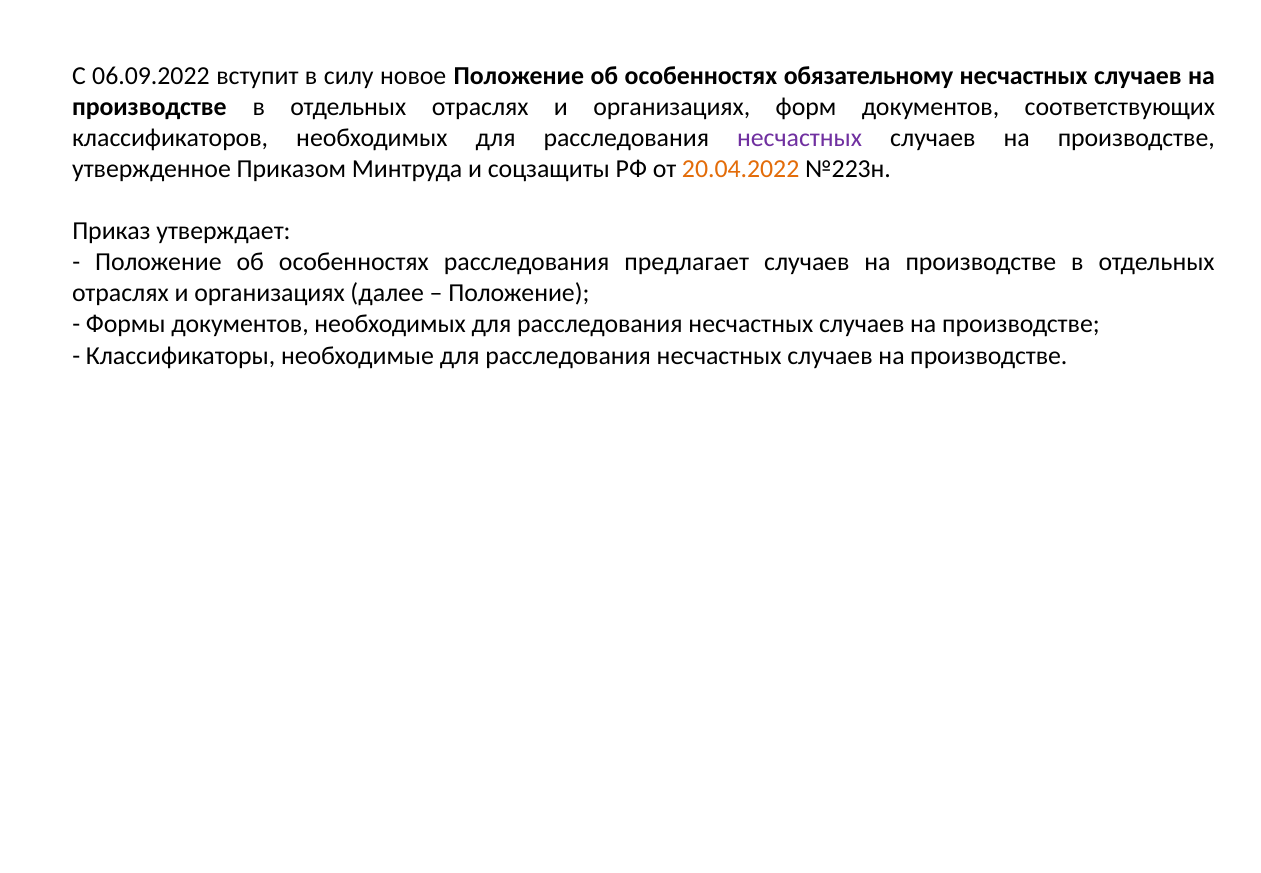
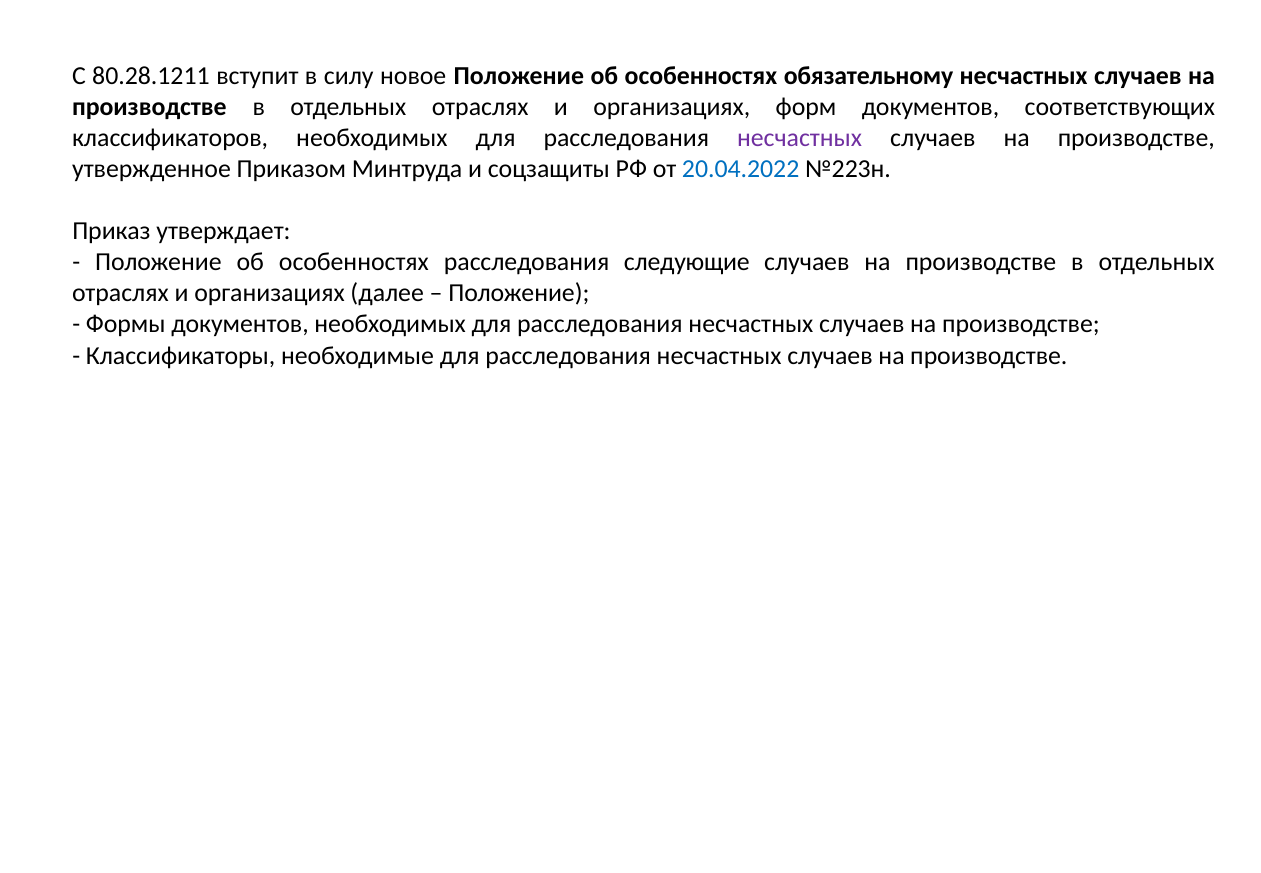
06.09.2022: 06.09.2022 -> 80.28.1211 (151, 76)
20.04.2022 colour: orange -> blue (741, 169)
предлагает: предлагает -> следующие (687, 262)
